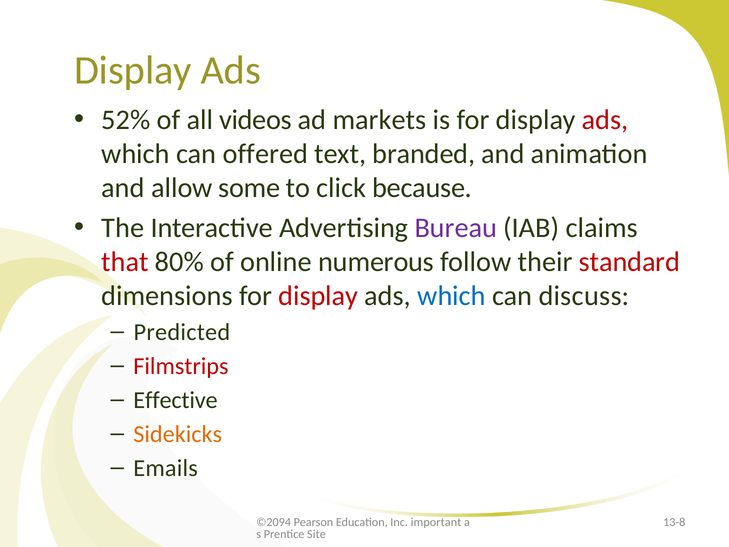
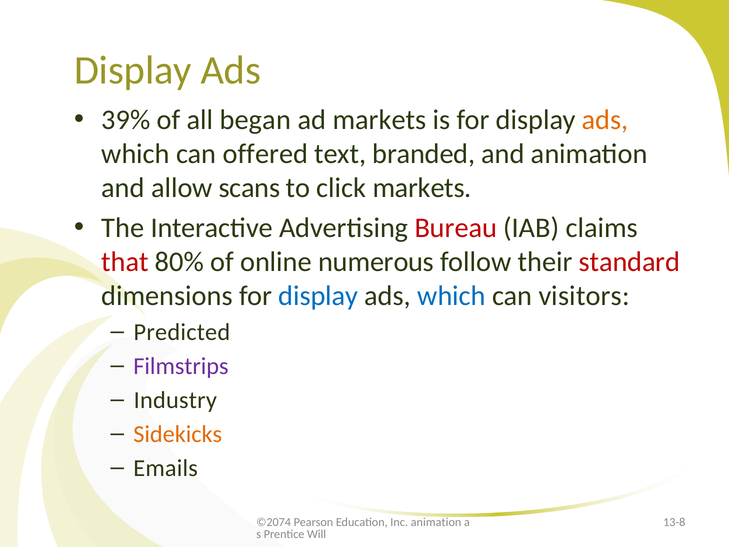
52%: 52% -> 39% (126, 120)
videos: videos -> began (255, 120)
ads colour: red -> orange (605, 120)
some: some -> scans (249, 188)
click because: because -> markets (422, 188)
Bureau colour: purple -> red (456, 228)
display colour: red -> blue (318, 296)
discuss: discuss -> visitors (584, 296)
Filmstrips colour: red -> purple (181, 366)
Effective: Effective -> Industry (175, 400)
©2094: ©2094 -> ©2074 (274, 522)
Inc important: important -> animation (436, 522)
Site: Site -> Will (317, 534)
